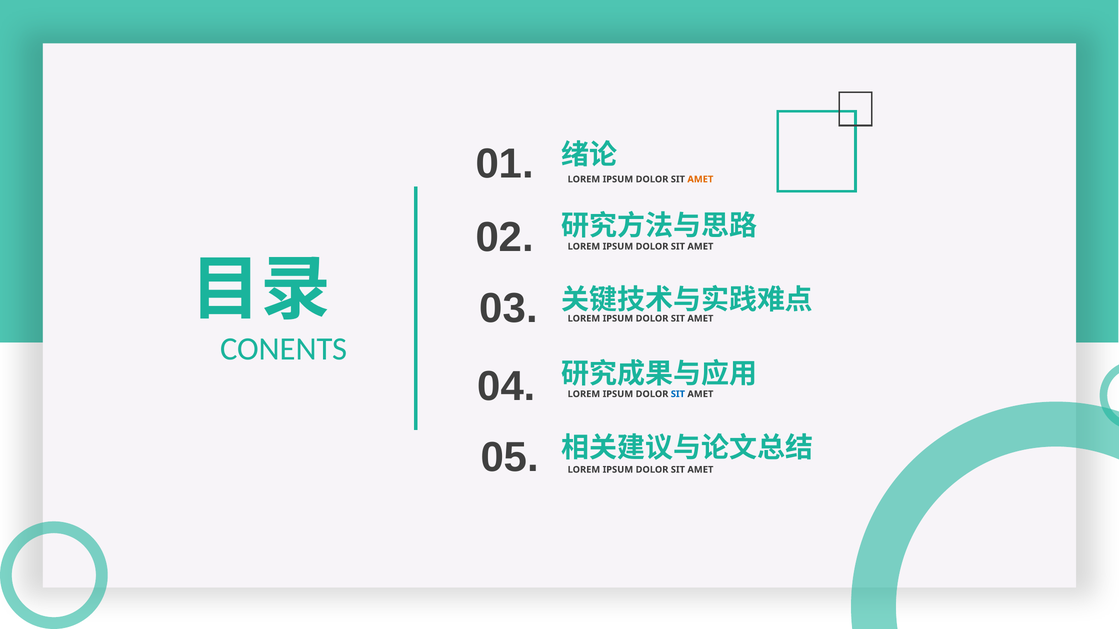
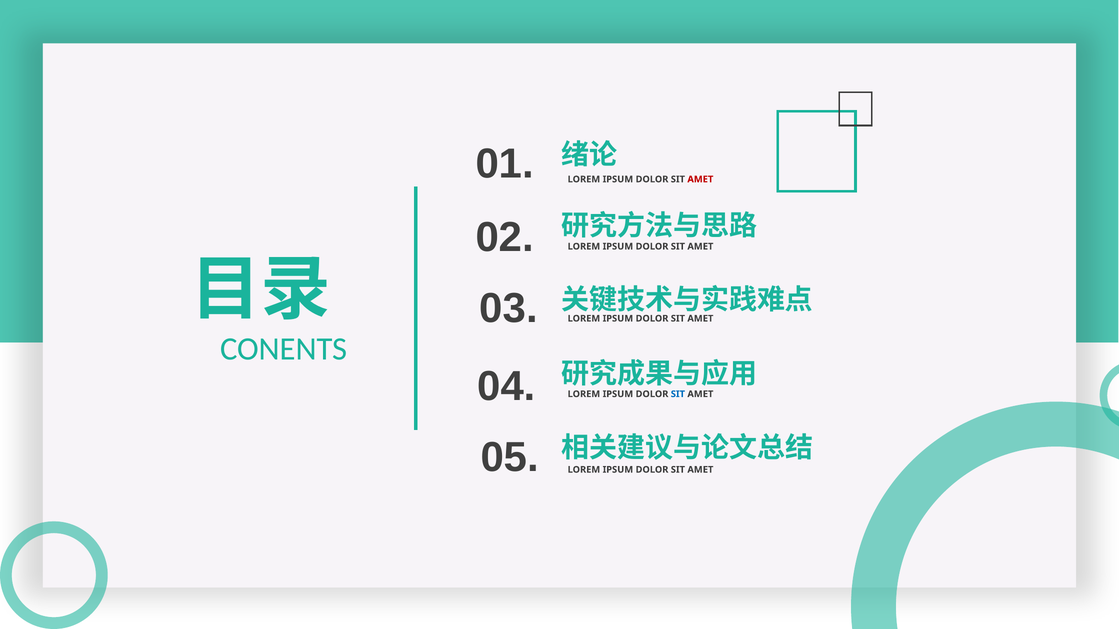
AMET colour: orange -> red (700, 179)
